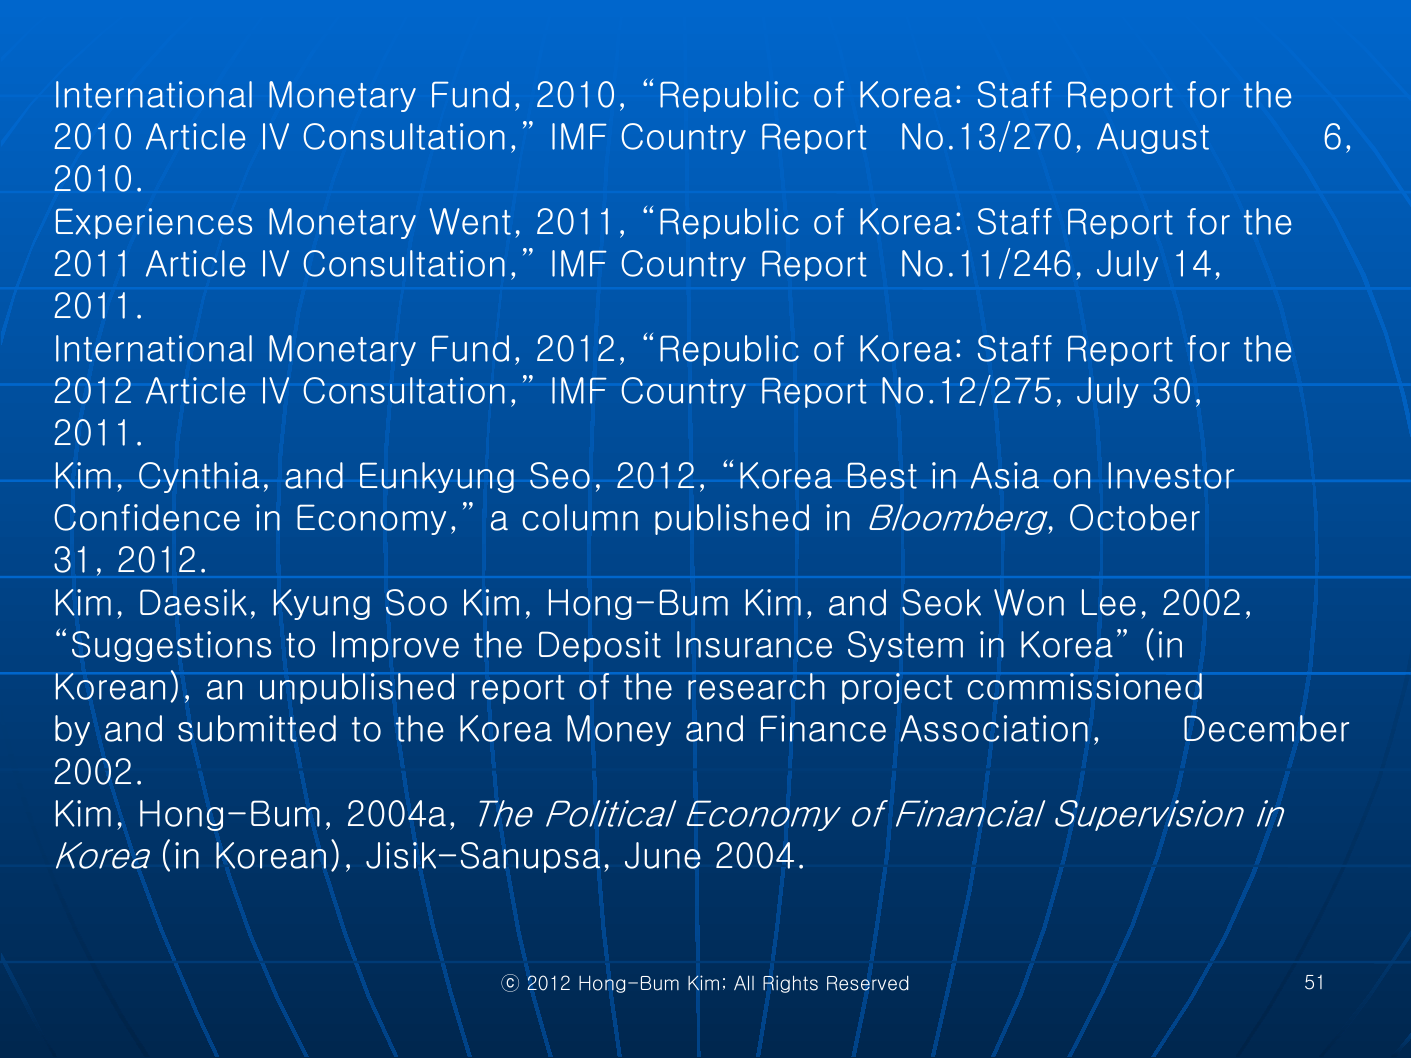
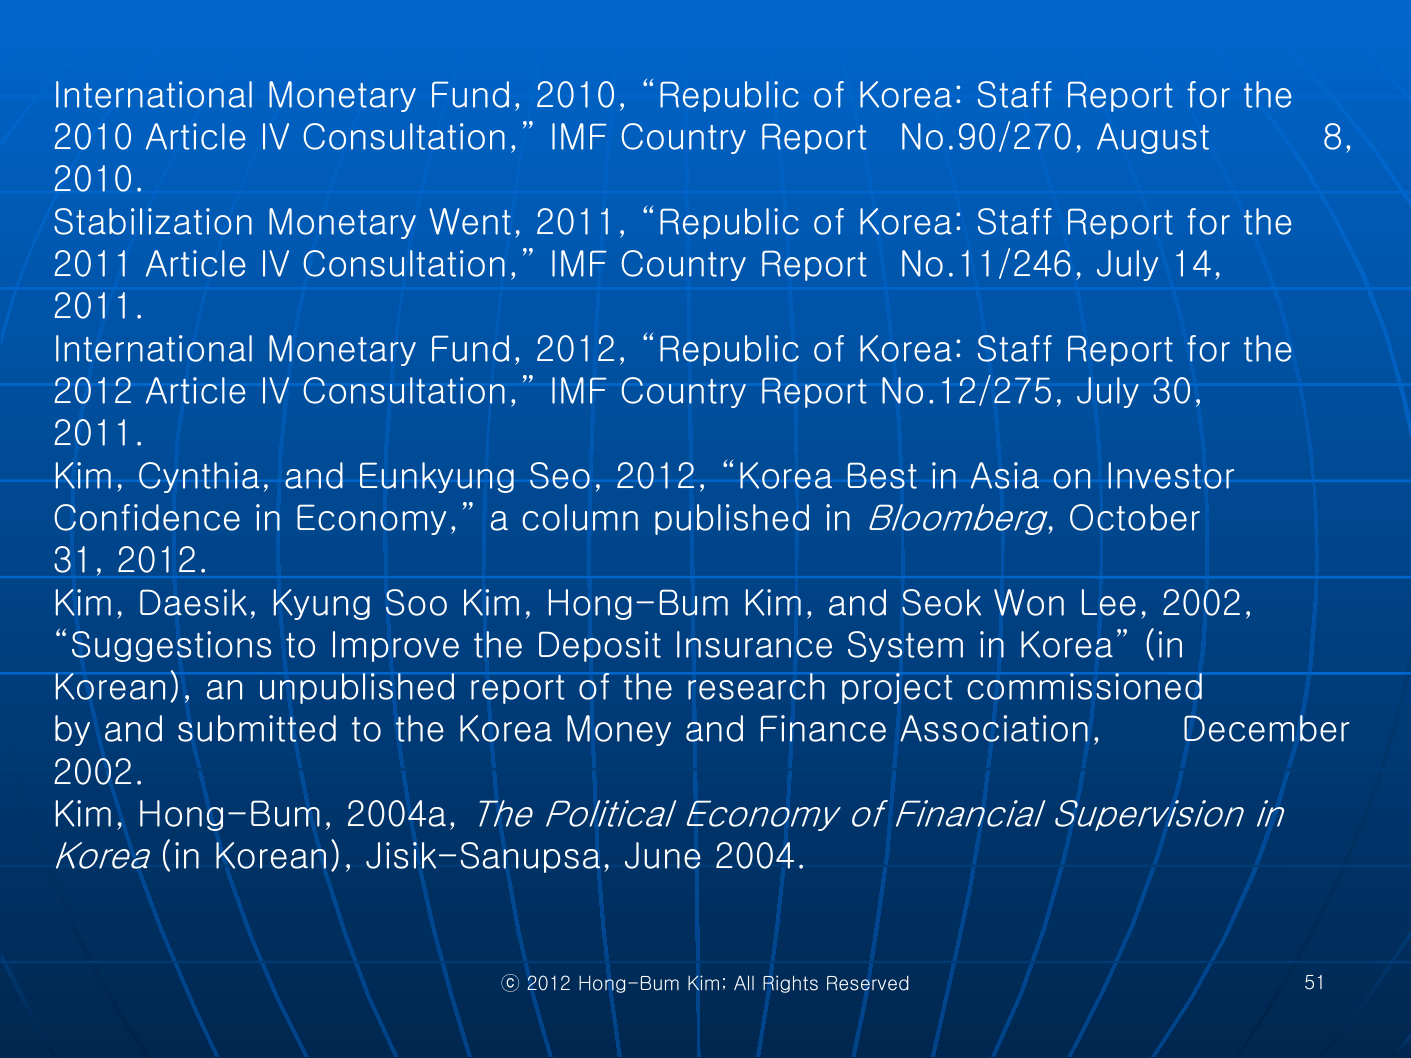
No.13/270: No.13/270 -> No.90/270 (992, 138)
6: 6 -> 8 (1338, 138)
Experiences: Experiences -> Stabilization (154, 223)
